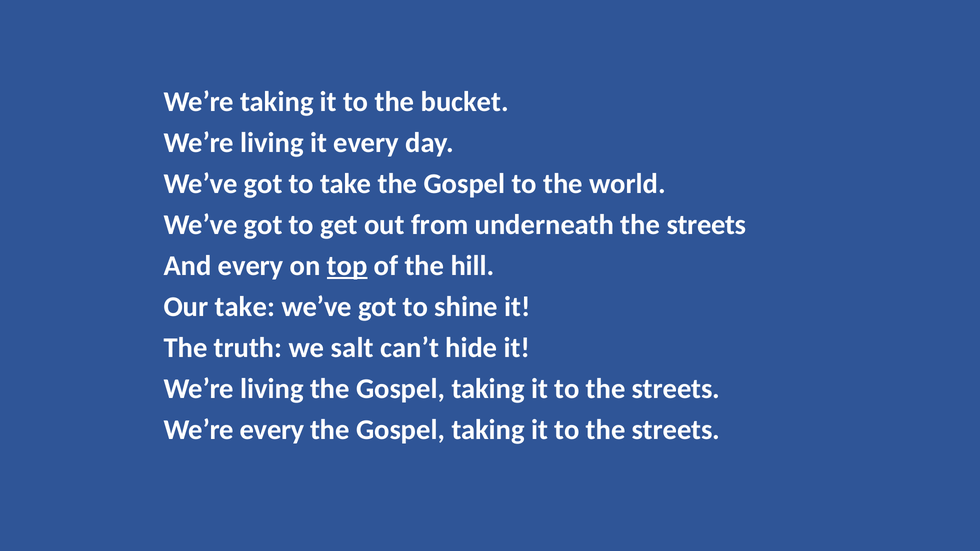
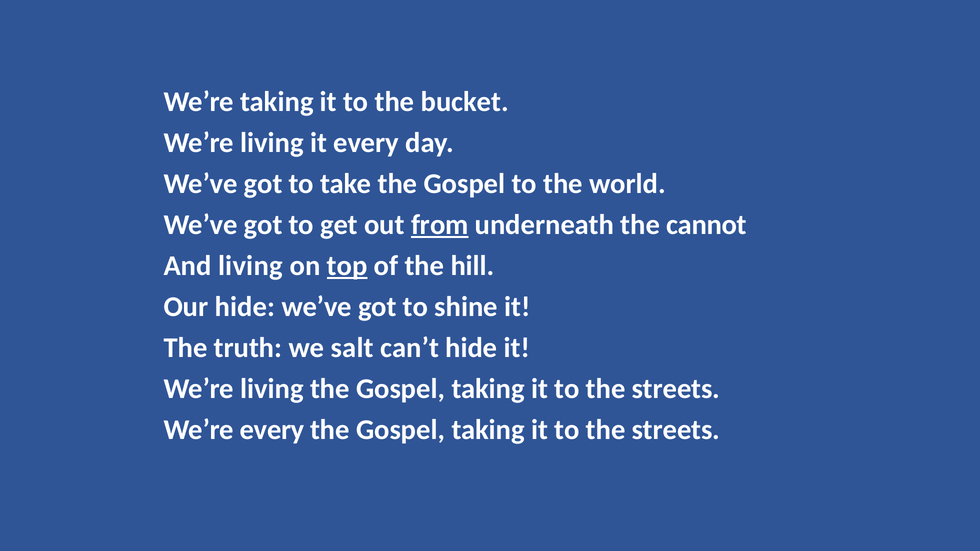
from underline: none -> present (440, 225)
underneath the streets: streets -> cannot (706, 225)
And every: every -> living (250, 266)
Our take: take -> hide (245, 307)
